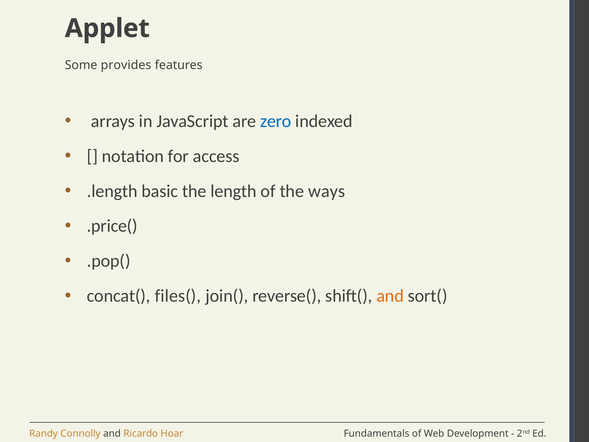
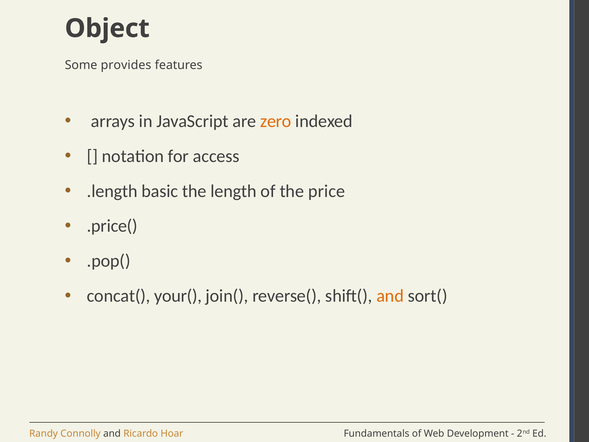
Applet: Applet -> Object (107, 28)
zero colour: blue -> orange (276, 121)
ways: ways -> price (327, 191)
files(: files( -> your( (178, 296)
